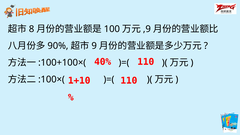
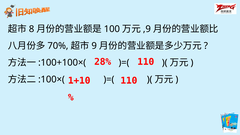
90%: 90% -> 70% (58, 46)
40%: 40% -> 28% (103, 62)
